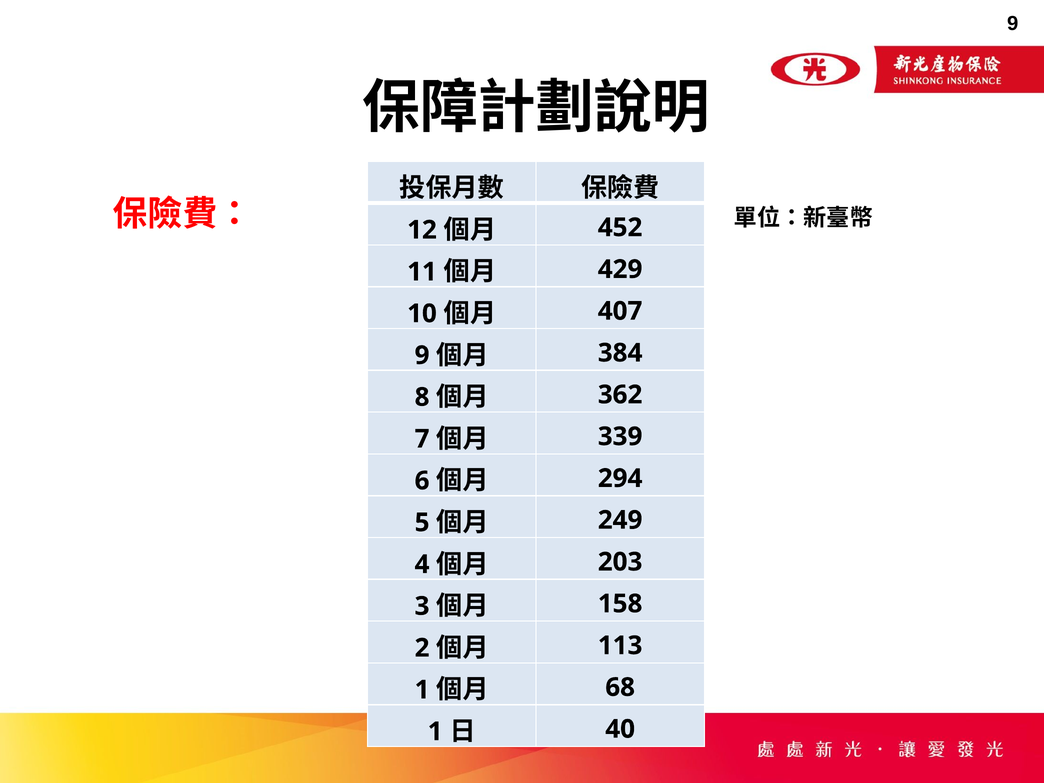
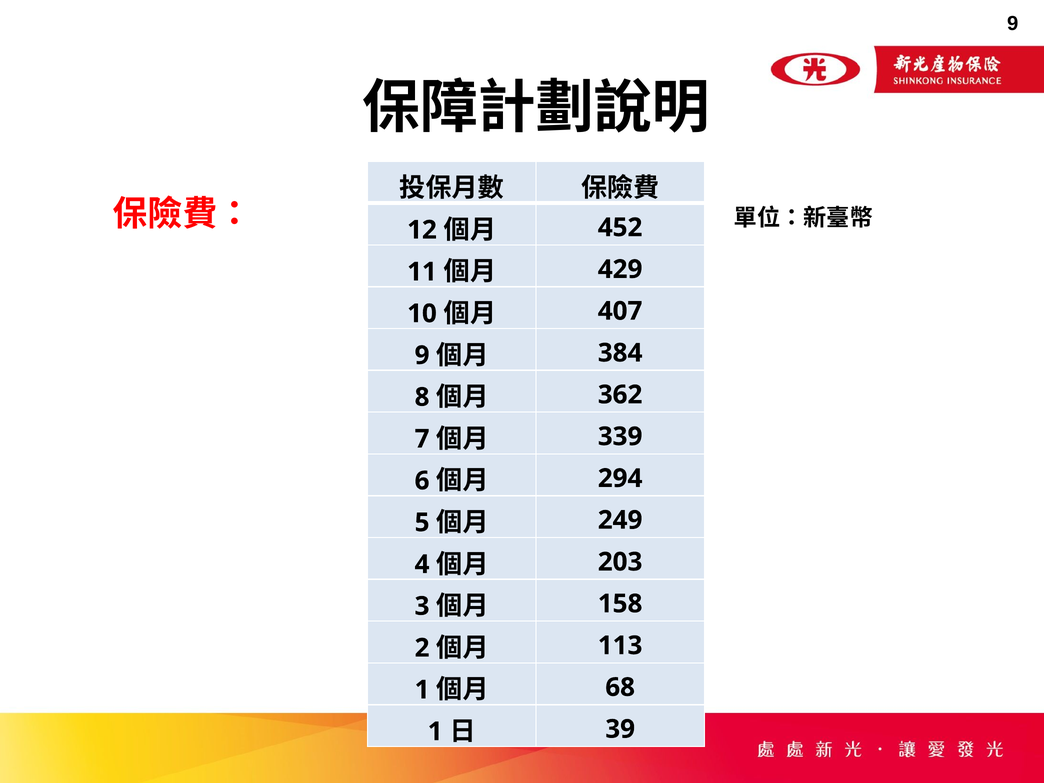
40: 40 -> 39 (620, 729)
